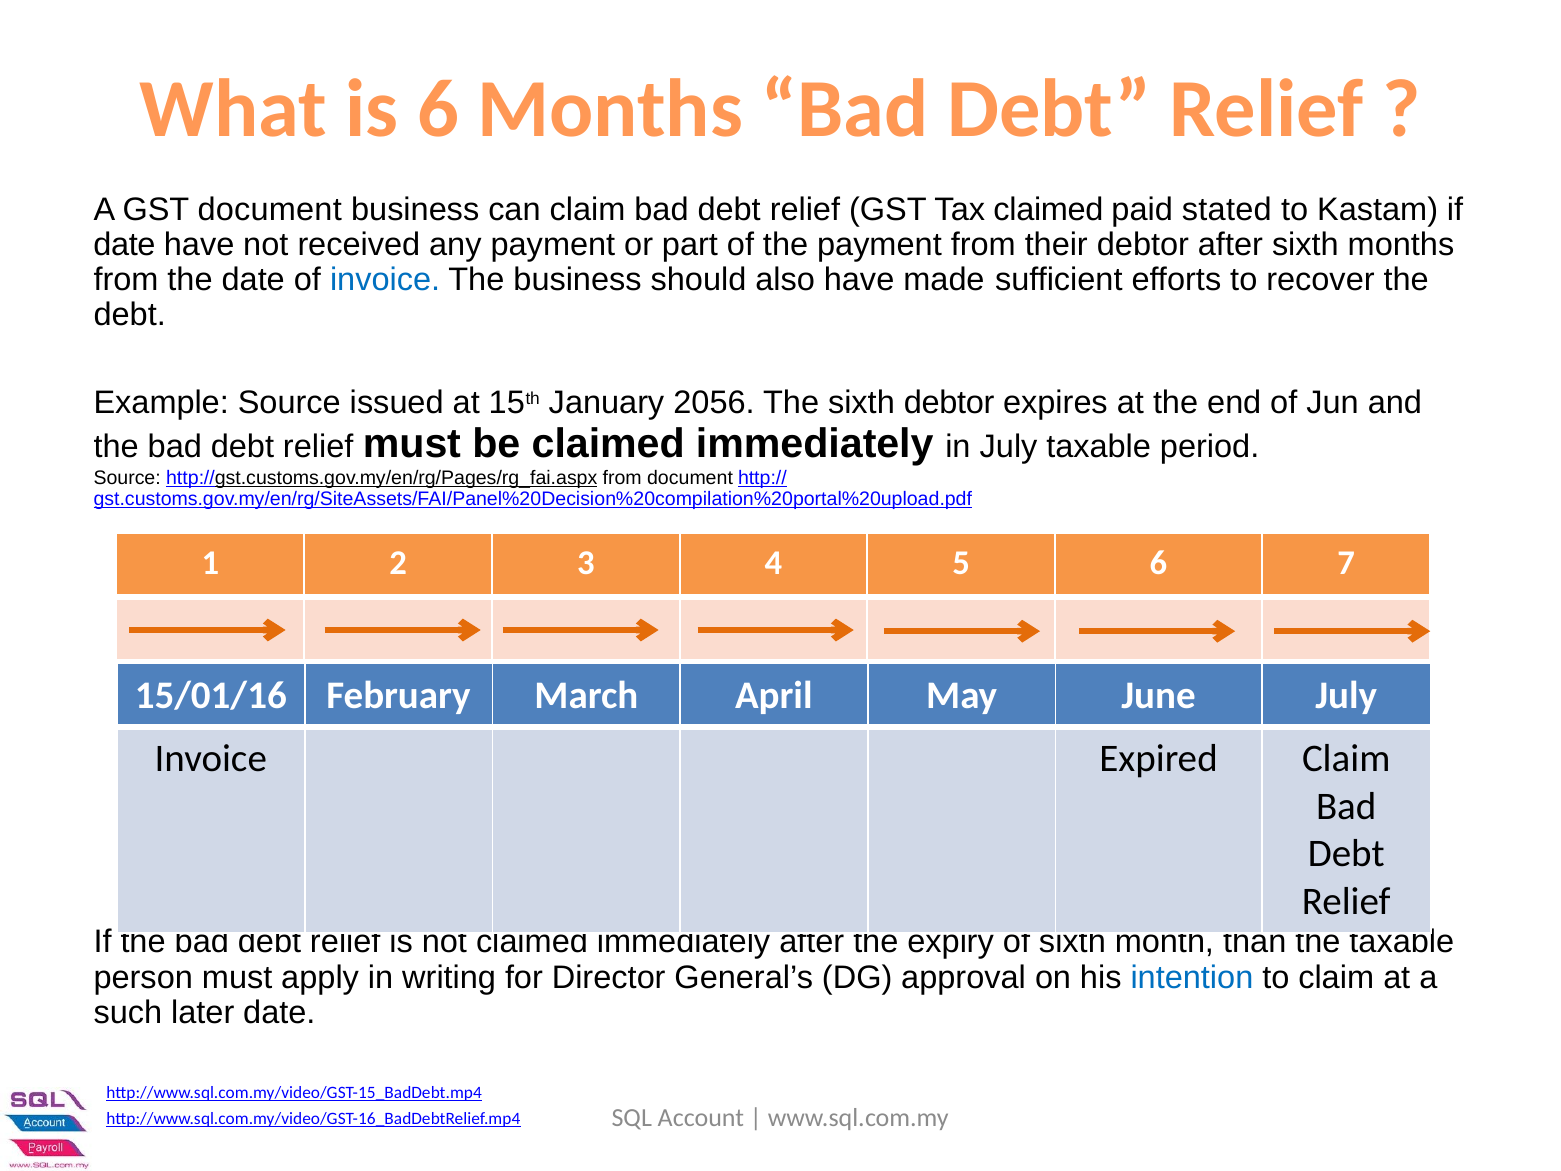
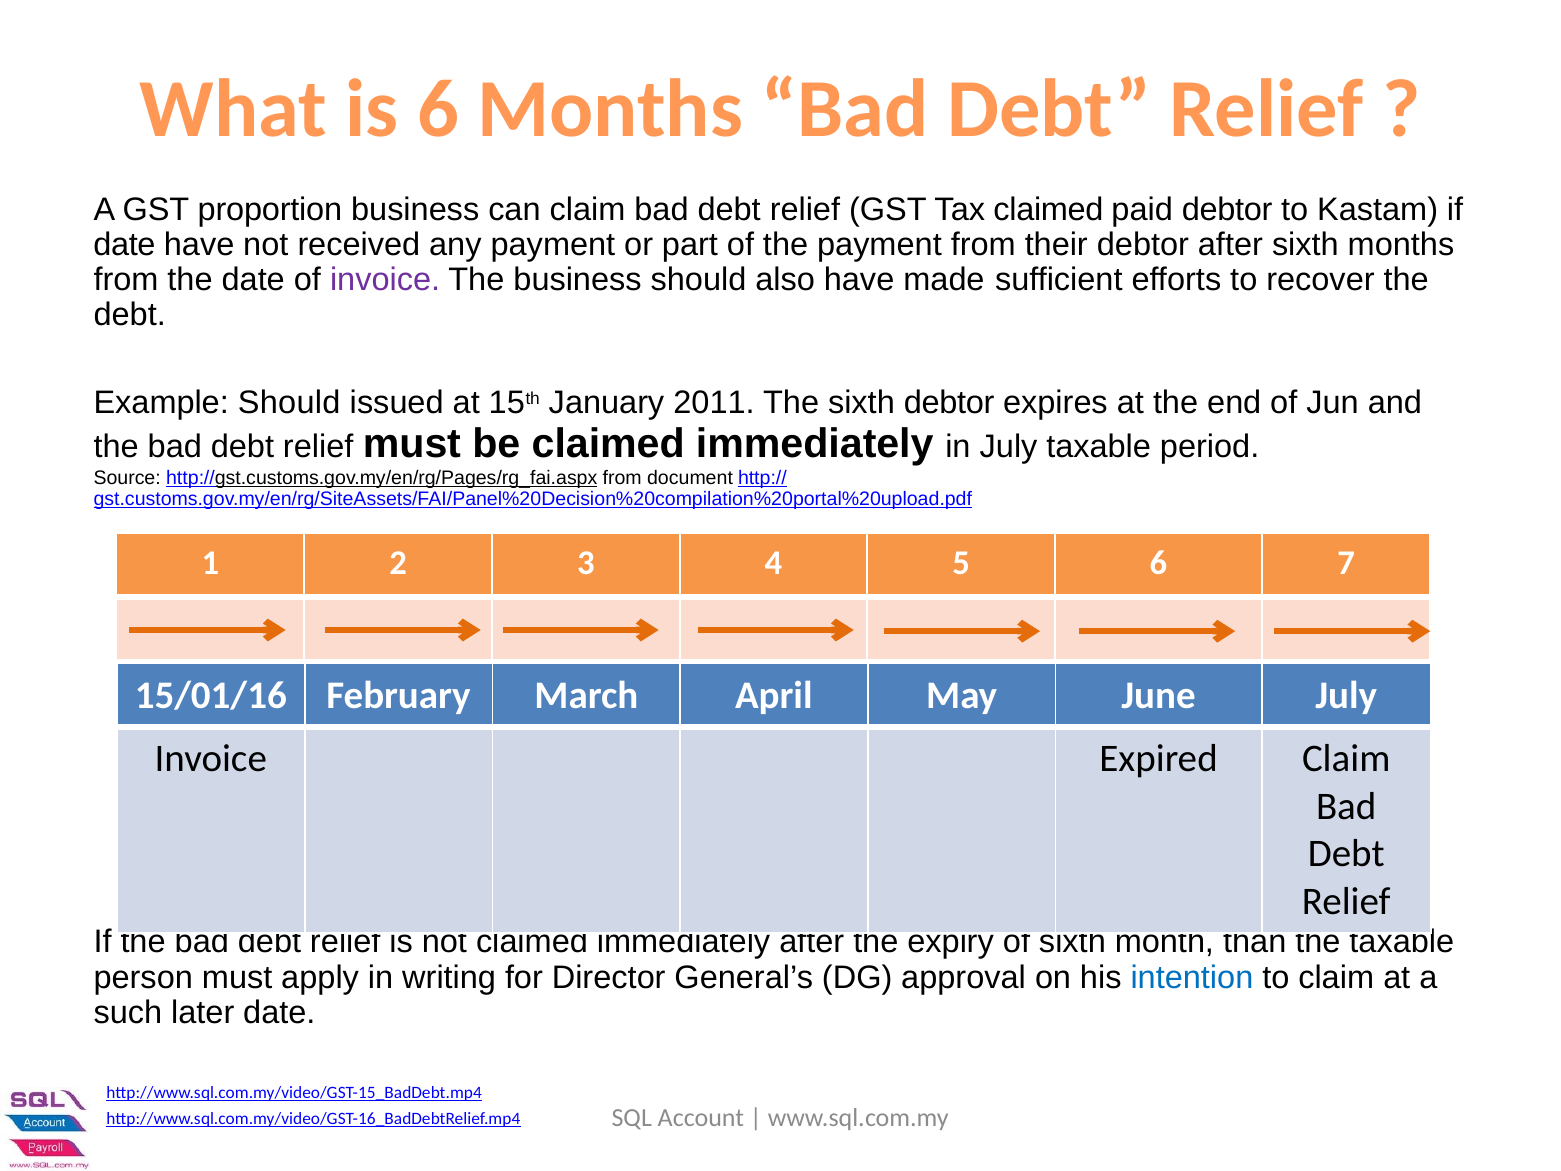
GST document: document -> proportion (270, 209)
paid stated: stated -> debtor (1227, 209)
invoice colour: blue -> purple (385, 280)
Example Source: Source -> Should (289, 403)
2056: 2056 -> 2011 (714, 403)
